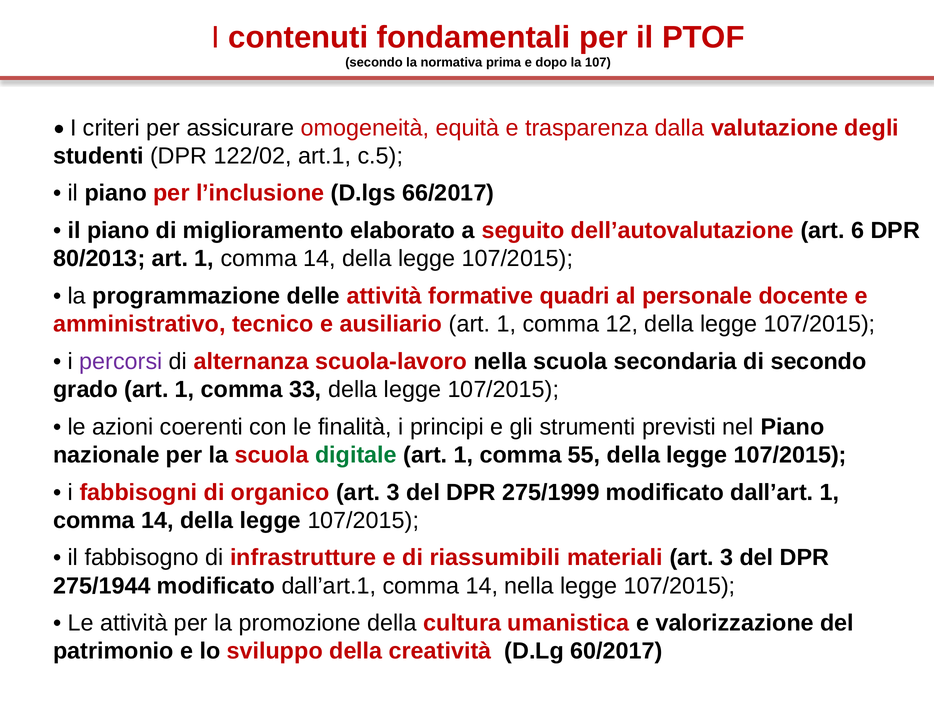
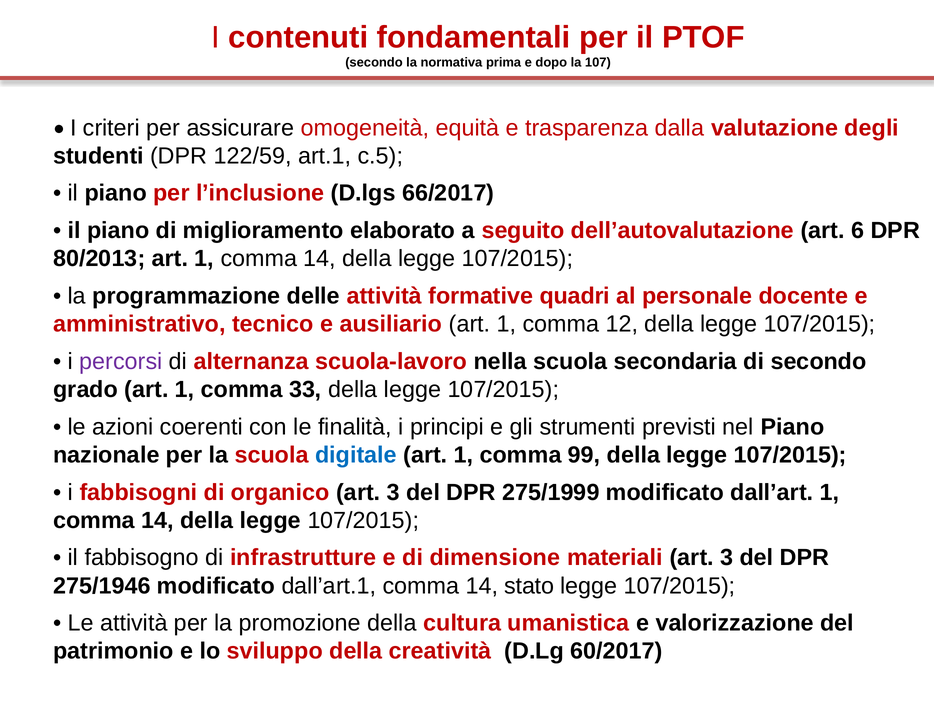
122/02: 122/02 -> 122/59 (253, 156)
digitale colour: green -> blue (356, 455)
55: 55 -> 99 (584, 455)
riassumibili: riassumibili -> dimensione (495, 557)
275/1944: 275/1944 -> 275/1946 (102, 585)
14 nella: nella -> stato (529, 585)
